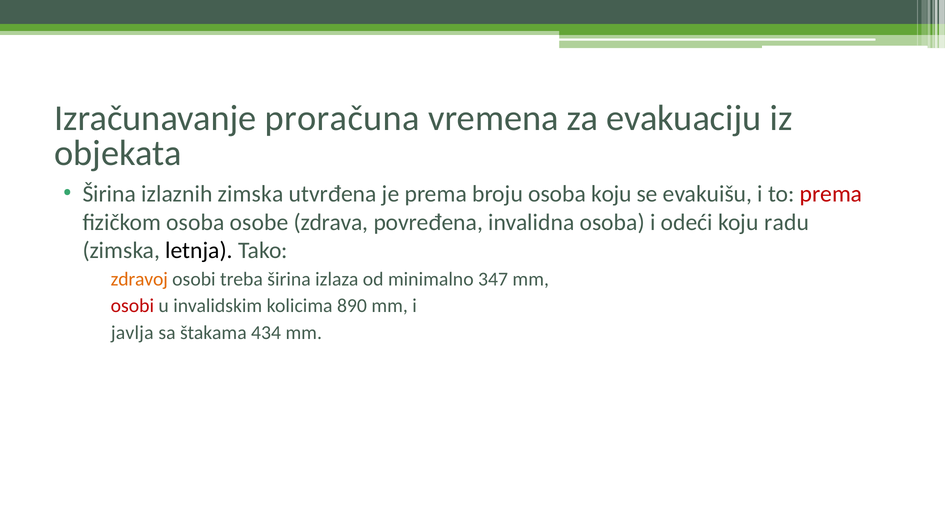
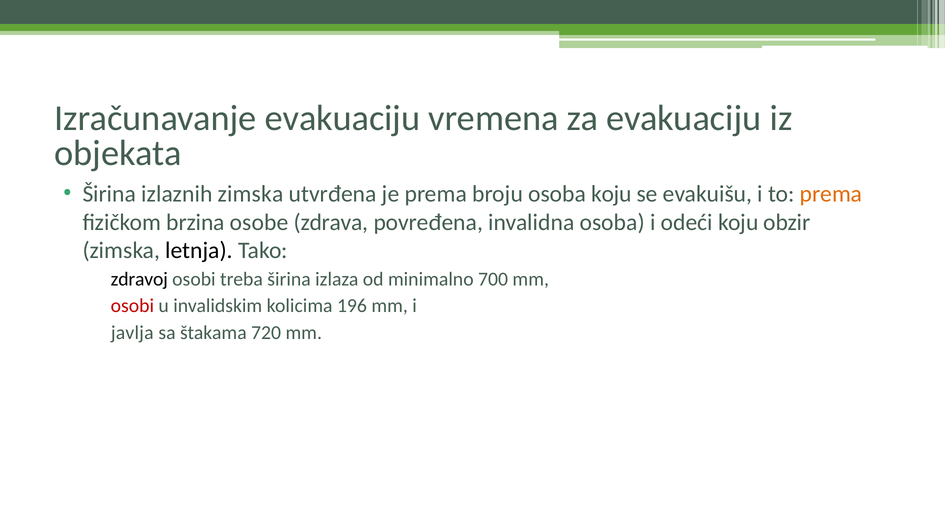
Izračunavanje proračuna: proračuna -> evakuaciju (342, 118)
prema colour: red -> orange (831, 194)
fizičkom osoba: osoba -> brzina (196, 222)
radu: radu -> obzir (787, 222)
zdravoj colour: orange -> black (139, 279)
347: 347 -> 700 (493, 279)
890: 890 -> 196 (352, 306)
434: 434 -> 720 (266, 332)
